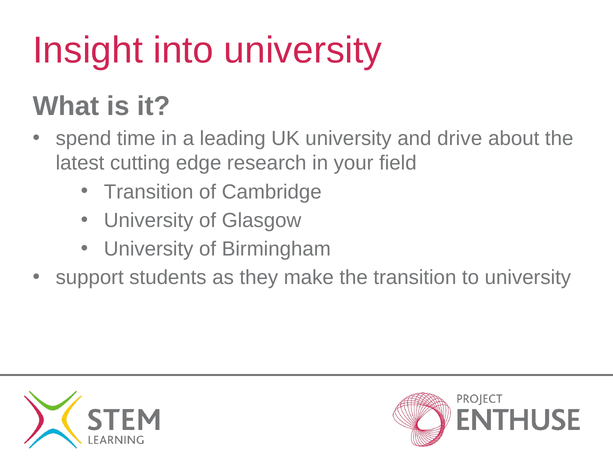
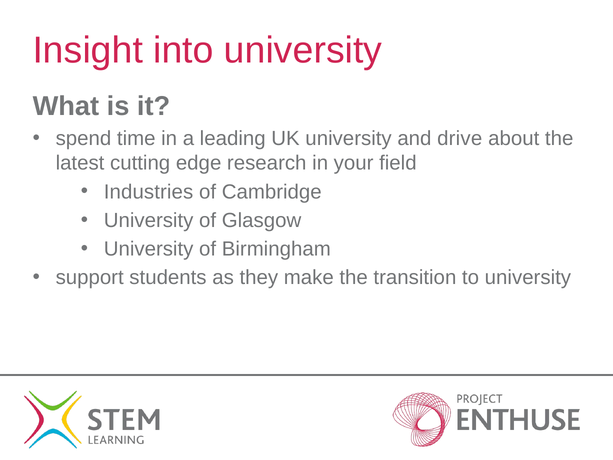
Transition: Transition -> Industries (149, 192)
